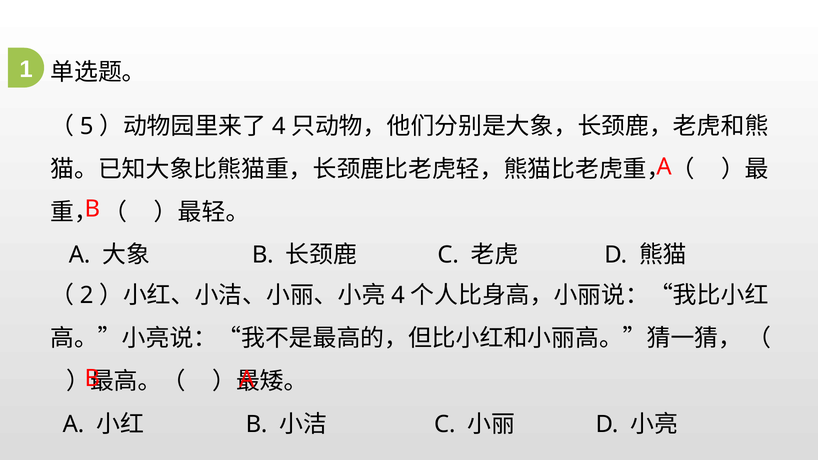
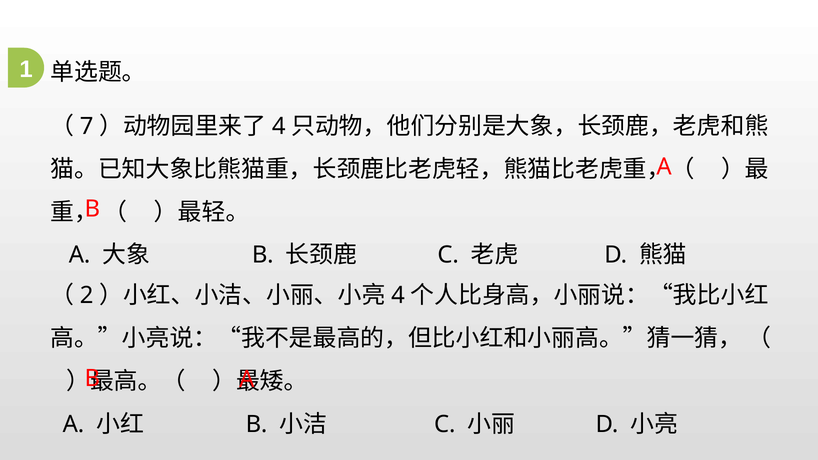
5: 5 -> 7 (87, 126)
